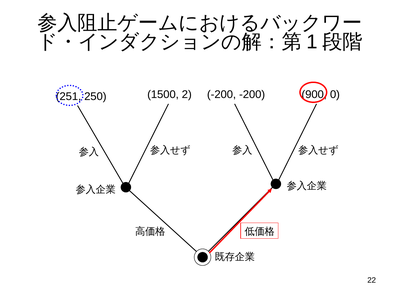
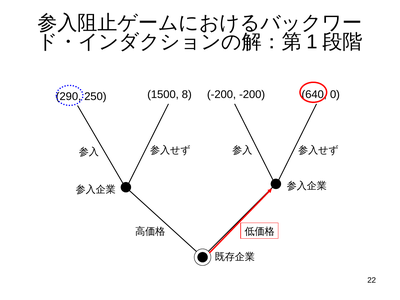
251: 251 -> 290 (69, 96)
2: 2 -> 8 (187, 94)
900: 900 -> 640 (314, 94)
